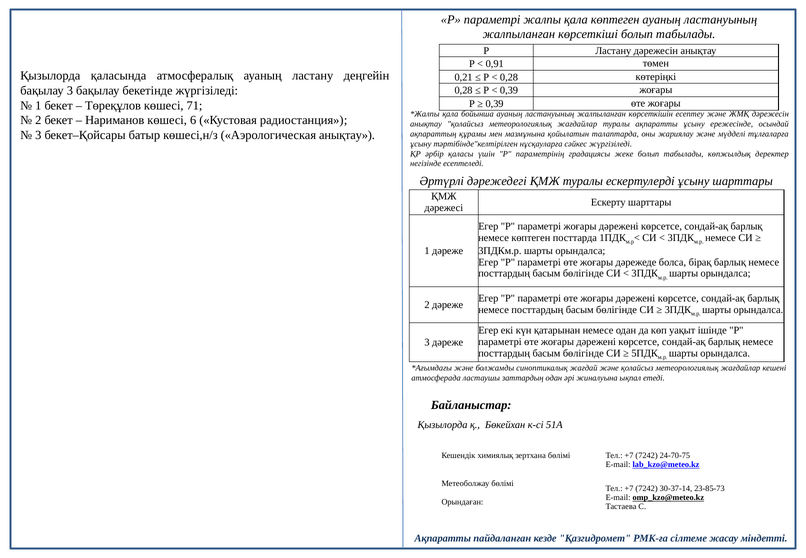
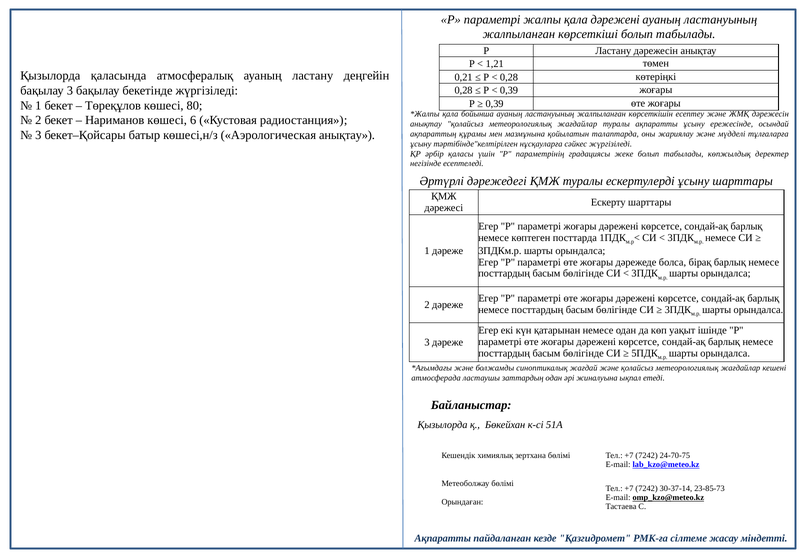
қала көптеген: көптеген -> дәрежені (615, 19)
0,91: 0,91 -> 1,21 (495, 64)
71: 71 -> 80 (194, 105)
